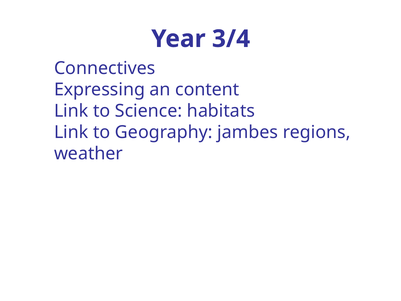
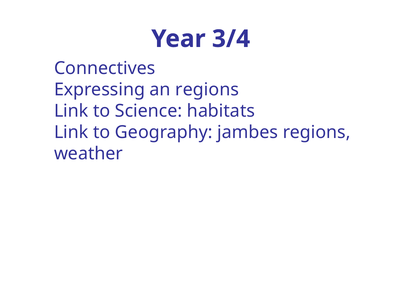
an content: content -> regions (207, 89)
